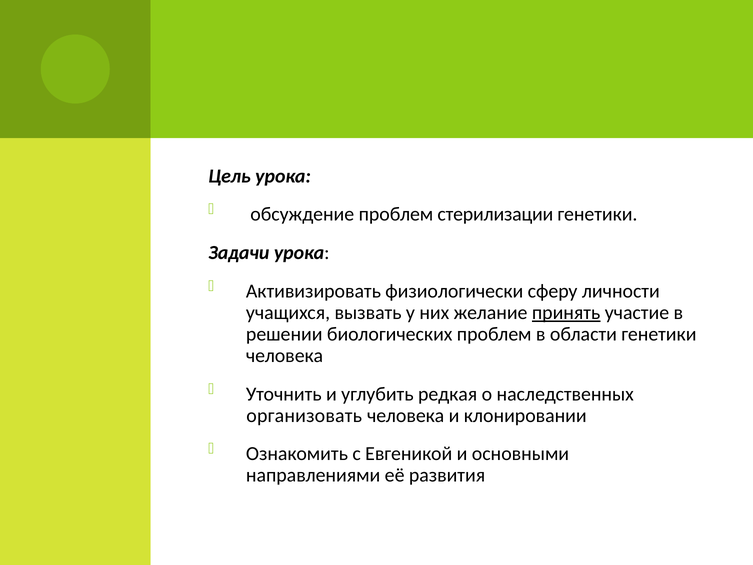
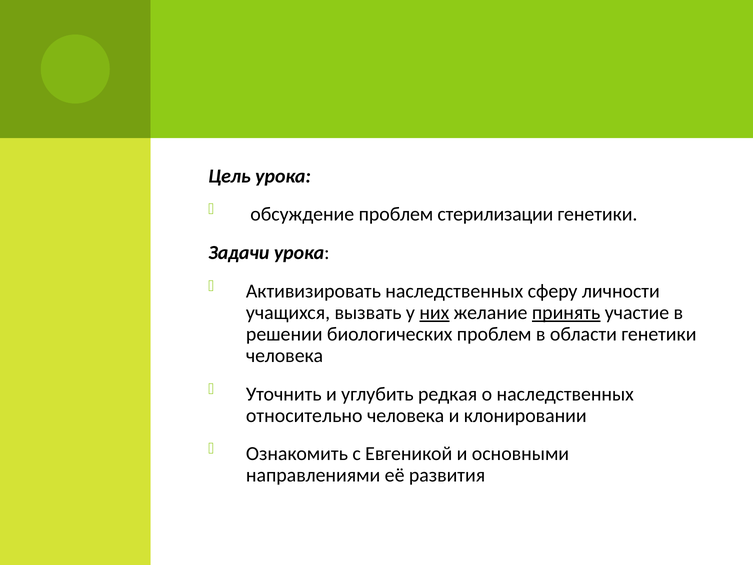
Активизировать физиологически: физиологически -> наследственных (454, 291)
них underline: none -> present (434, 313)
организовать: организовать -> относительно (304, 415)
